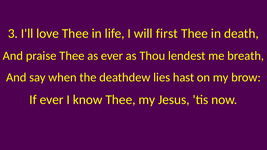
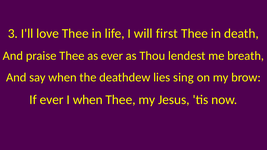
hast: hast -> sing (183, 77)
I know: know -> when (88, 100)
